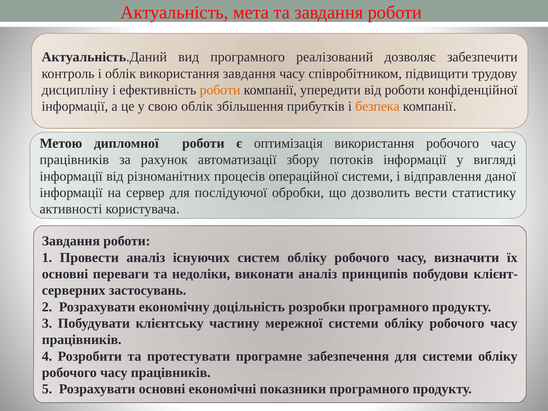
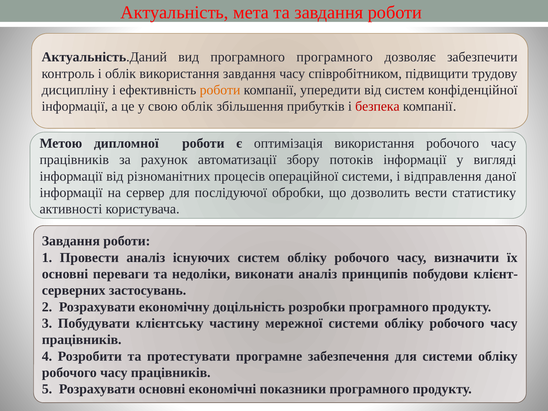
програмного реалізований: реалізований -> програмного (335, 57)
від роботи: роботи -> систем (405, 90)
безпека colour: orange -> red (377, 106)
